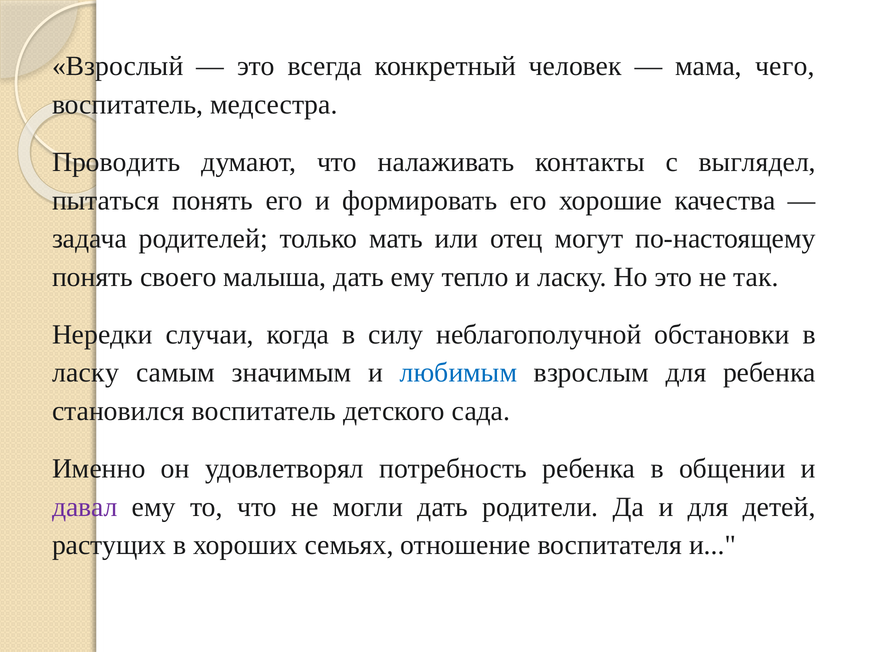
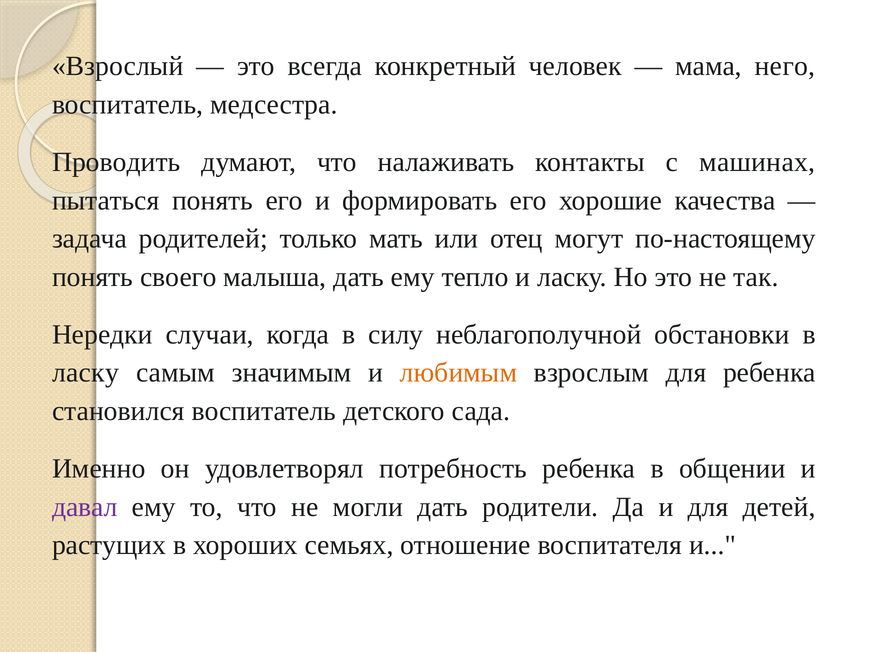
чего: чего -> него (785, 66)
выглядел: выглядел -> машинах (757, 162)
любимым colour: blue -> orange (458, 373)
